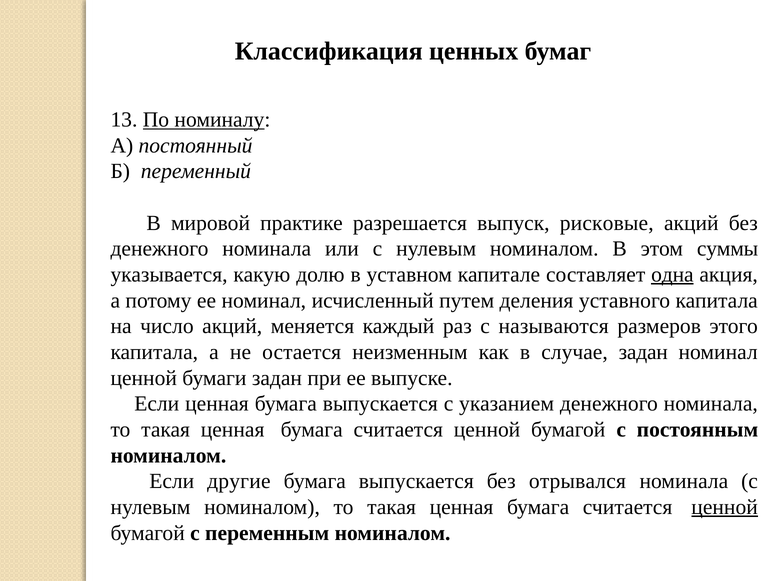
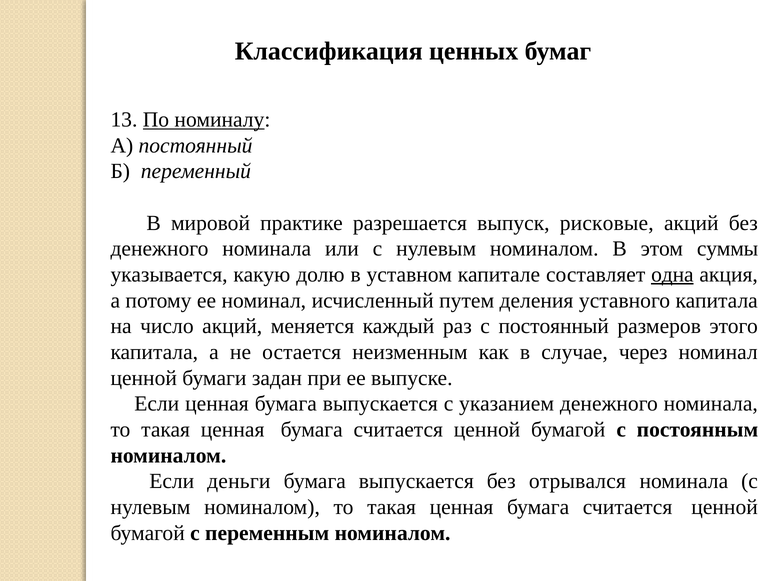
с называются: называются -> постоянный (554, 326)
случае задан: задан -> через (643, 352)
другие: другие -> деньги (239, 481)
ценной underline: present -> none (725, 507)
